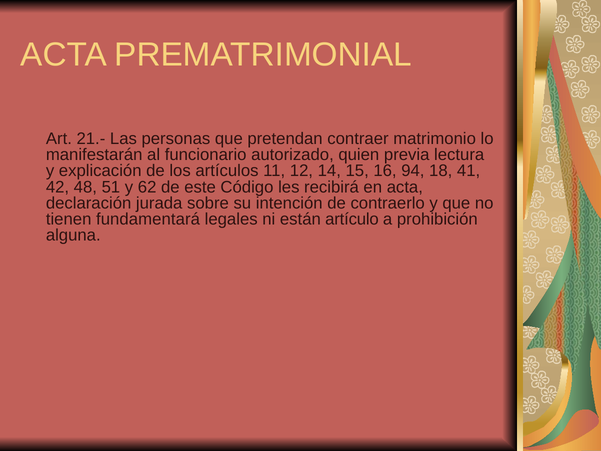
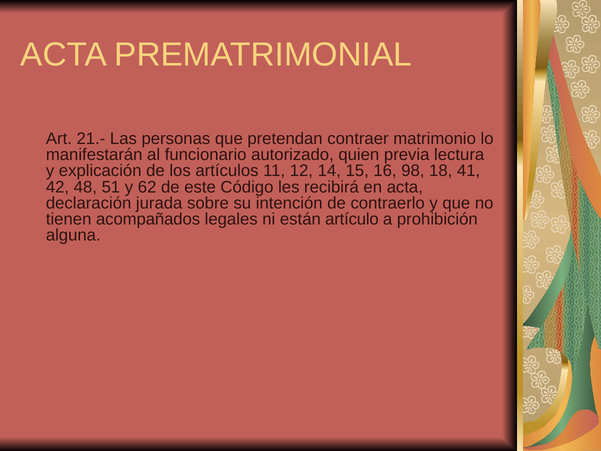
94: 94 -> 98 (413, 171)
fundamentará: fundamentará -> acompañados (148, 219)
